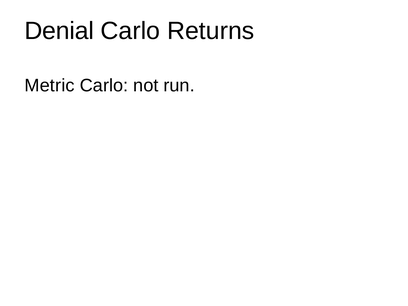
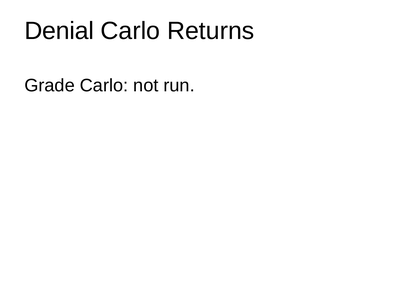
Metric: Metric -> Grade (50, 86)
